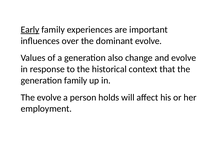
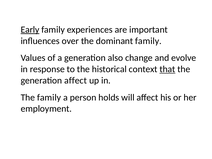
dominant evolve: evolve -> family (148, 41)
that underline: none -> present (167, 69)
generation family: family -> affect (76, 80)
The evolve: evolve -> family (49, 97)
